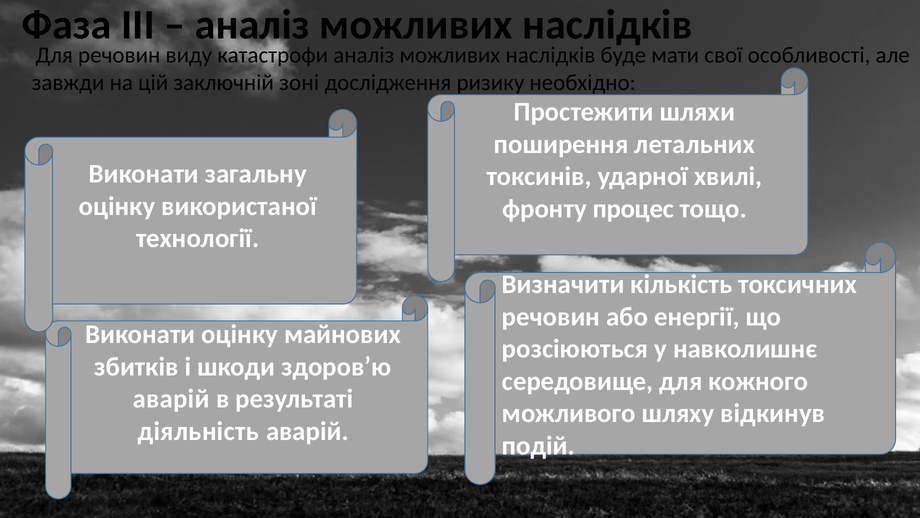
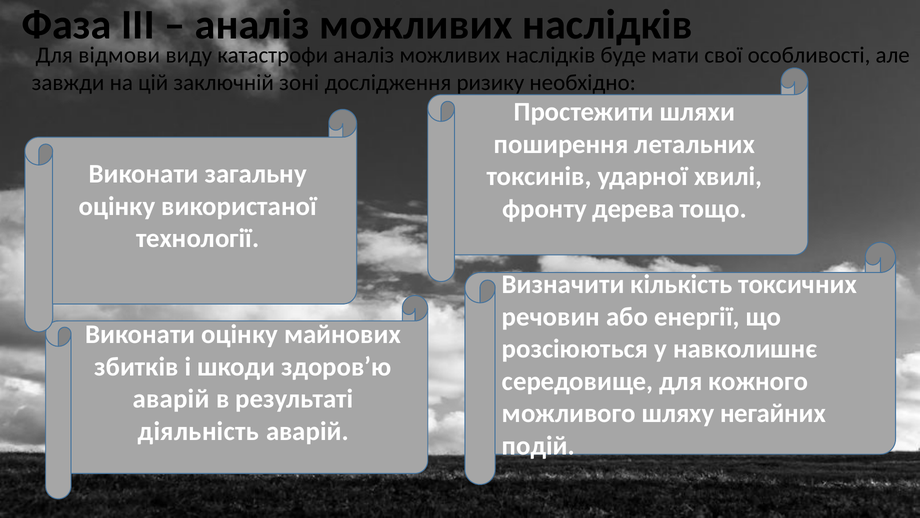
Для речовин: речовин -> відмови (119, 55)
процес: процес -> дерева (633, 209)
відкинув: відкинув -> негайних (773, 413)
